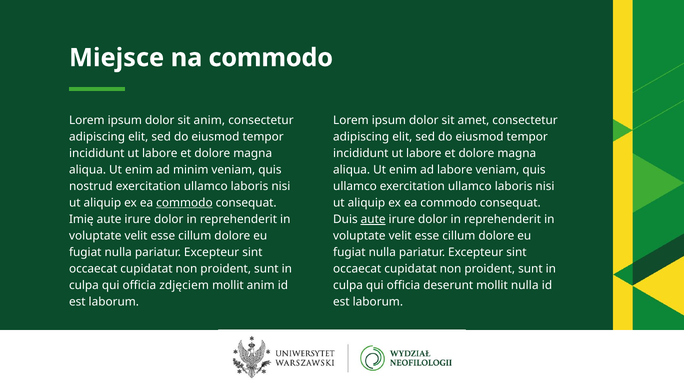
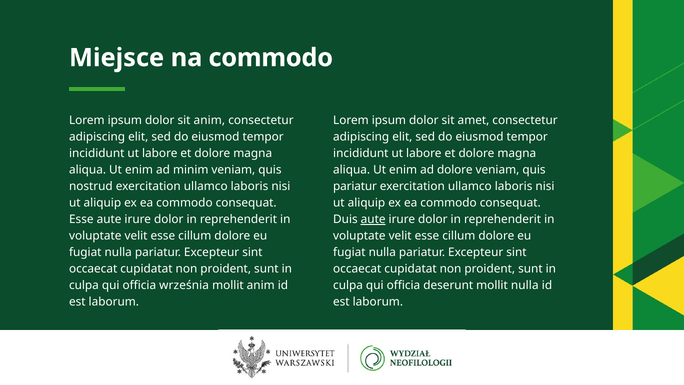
ad labore: labore -> dolore (455, 170)
ullamco: ullamco -> pariatur (355, 186)
commodo underline: present -> none (184, 203)
Imię: Imię -> Esse (81, 219)
zdjęciem: zdjęciem -> września (184, 285)
